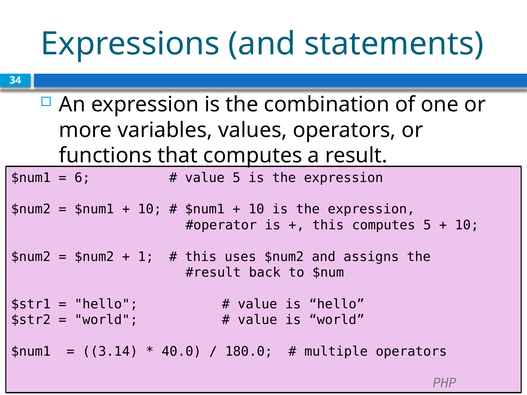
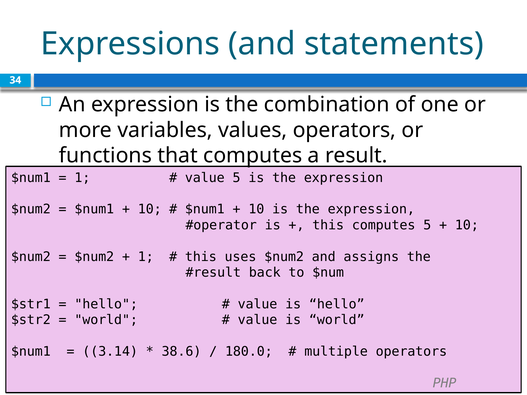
6: 6 -> 1 (82, 178)
40.0: 40.0 -> 38.6 (181, 352)
